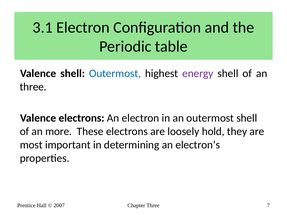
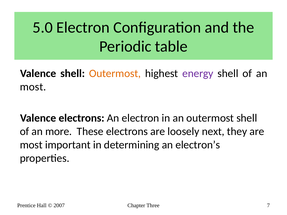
3.1: 3.1 -> 5.0 (43, 27)
Outermost colour: blue -> orange (115, 73)
three: three -> most (33, 87)
hold: hold -> next (213, 132)
